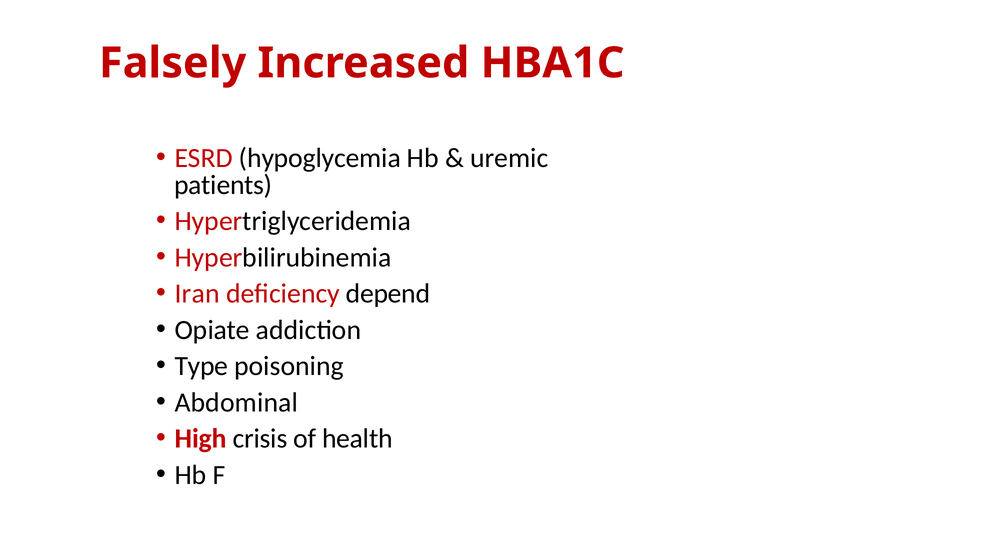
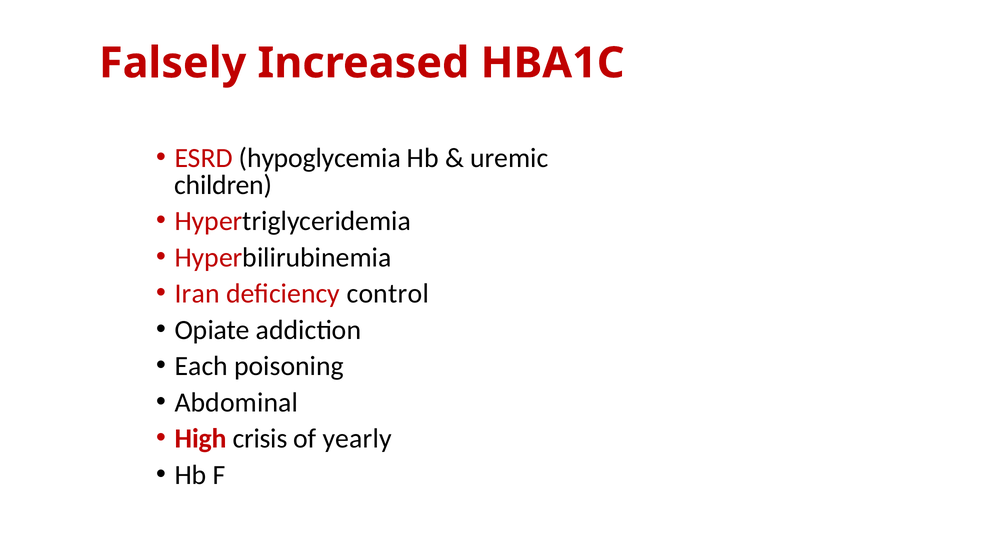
patients: patients -> children (223, 185)
depend: depend -> control (388, 294)
Type: Type -> Each (201, 366)
health: health -> yearly (357, 439)
